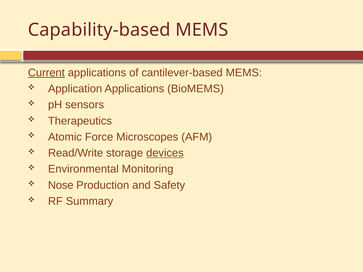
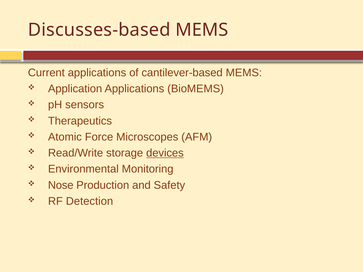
Capability-based: Capability-based -> Discusses-based (99, 30)
Current underline: present -> none (46, 73)
Summary: Summary -> Detection (89, 201)
